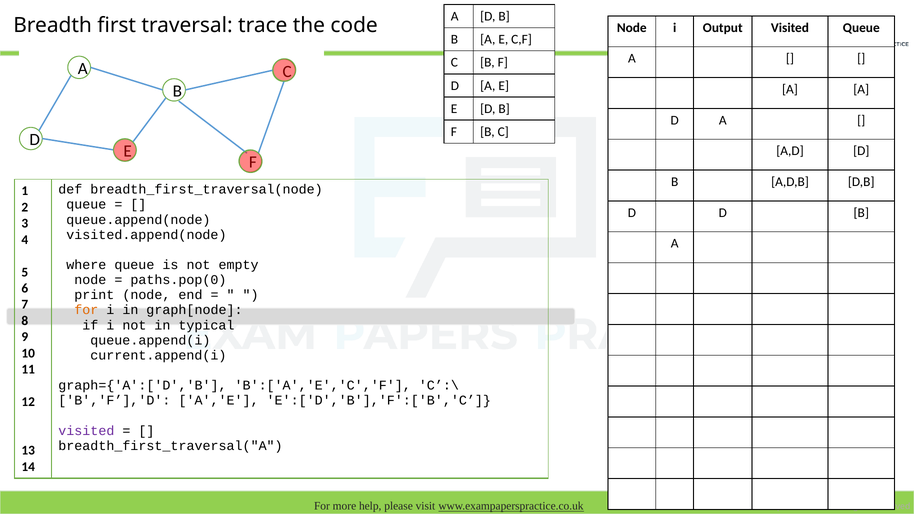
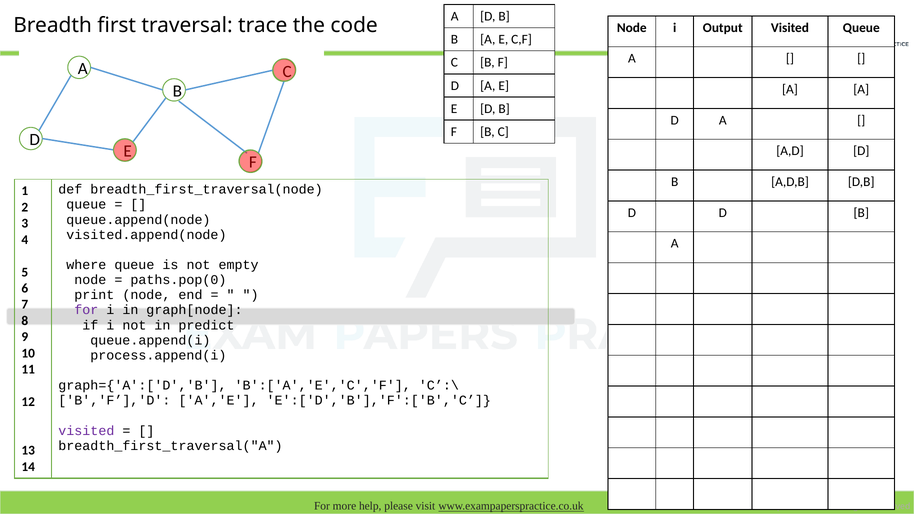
for colour: orange -> purple (86, 310)
typical: typical -> predict (206, 325)
current.append(i: current.append(i -> process.append(i (158, 355)
